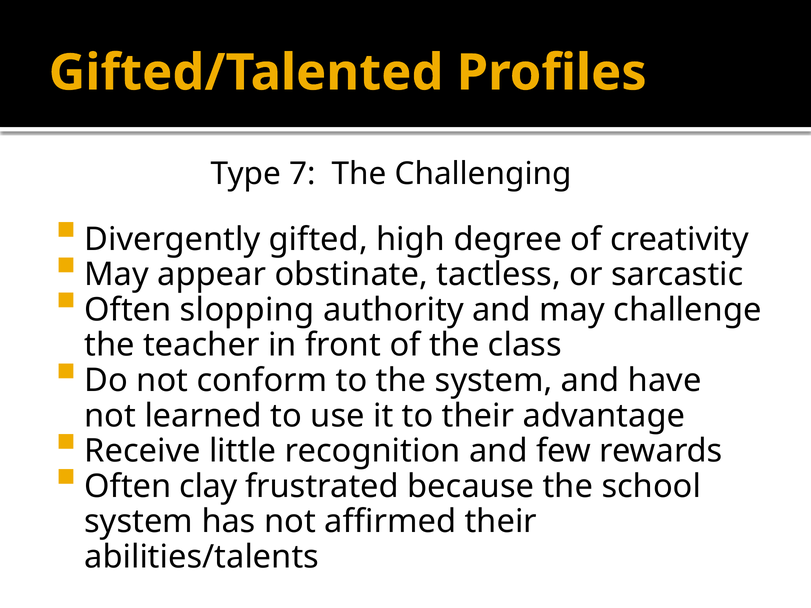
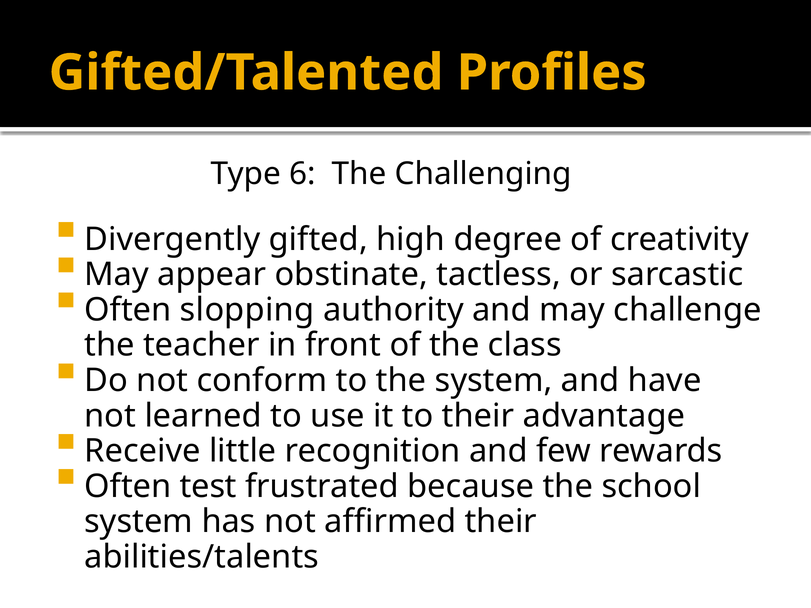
7: 7 -> 6 (302, 174)
clay: clay -> test (208, 486)
